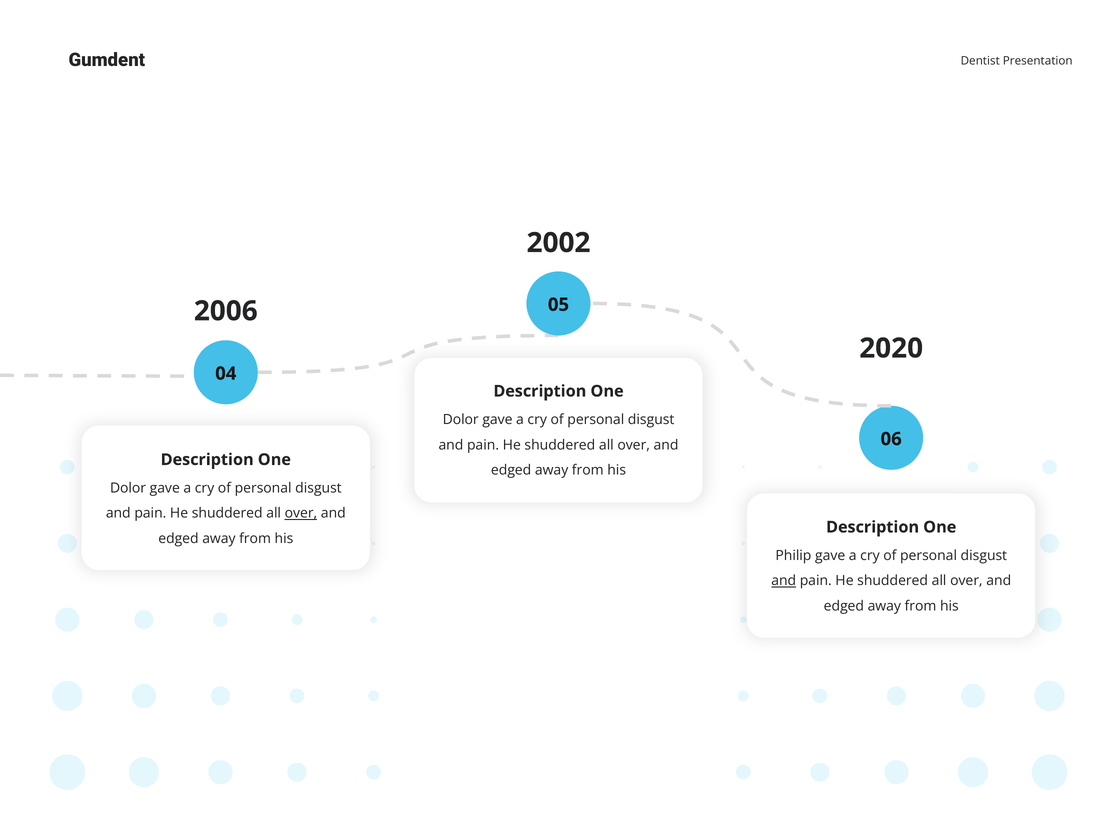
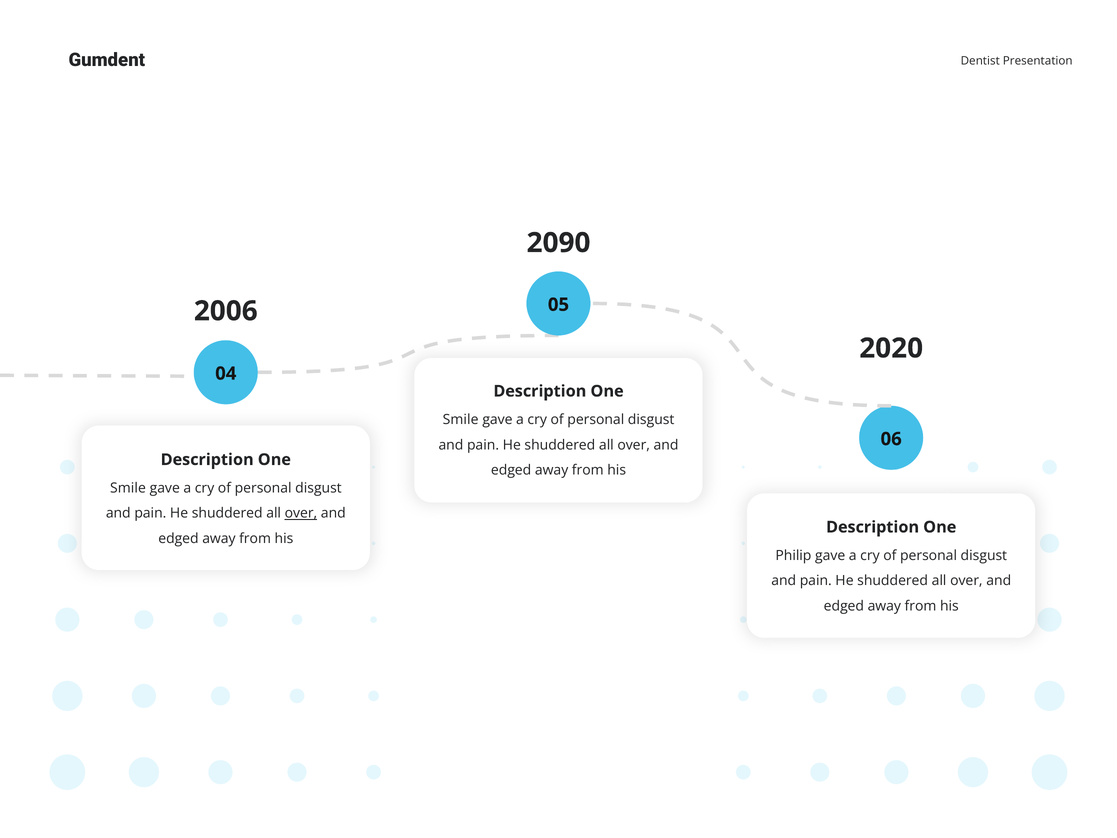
2002: 2002 -> 2090 (559, 243)
Dolor: Dolor -> Smile (461, 420)
Dolor: Dolor -> Smile (128, 488)
and underline: present -> none (784, 581)
